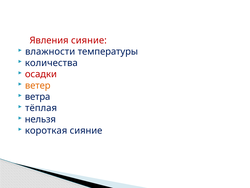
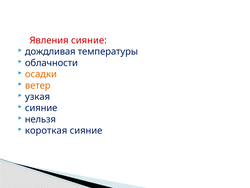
влажности: влажности -> дождливая (50, 51)
количества: количества -> облачности (51, 63)
осадки colour: red -> orange (41, 74)
ветра: ветра -> узкая (38, 97)
тёплая: тёплая -> сияние (41, 108)
